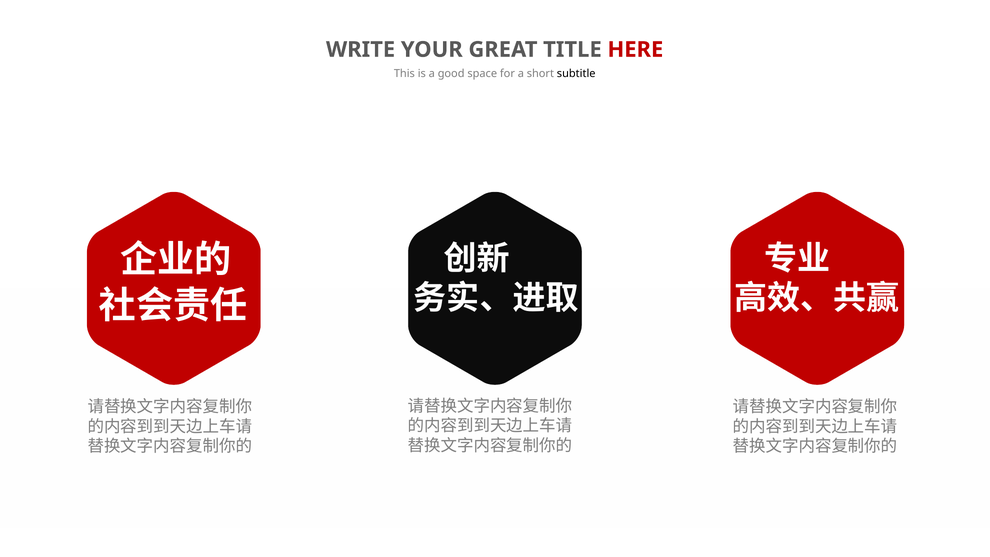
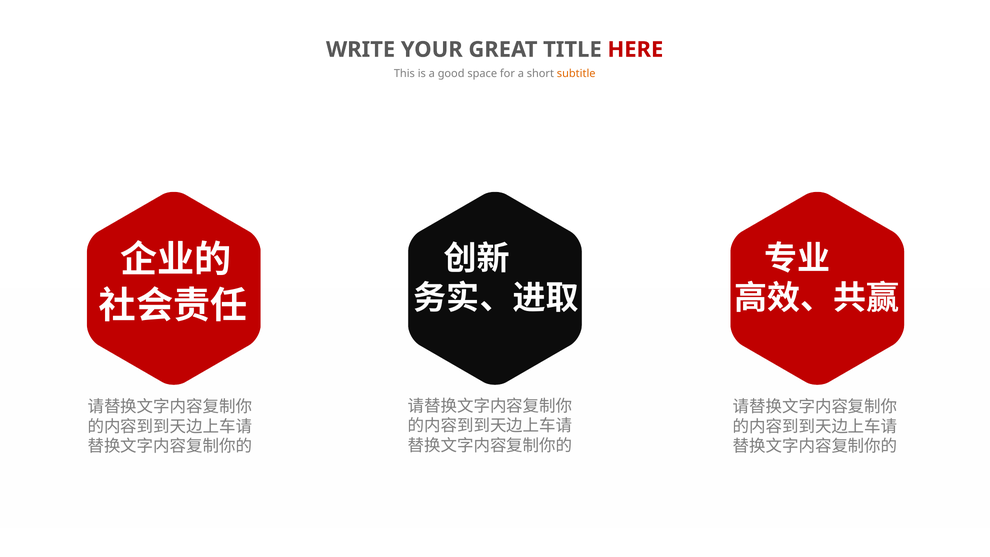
subtitle colour: black -> orange (576, 74)
